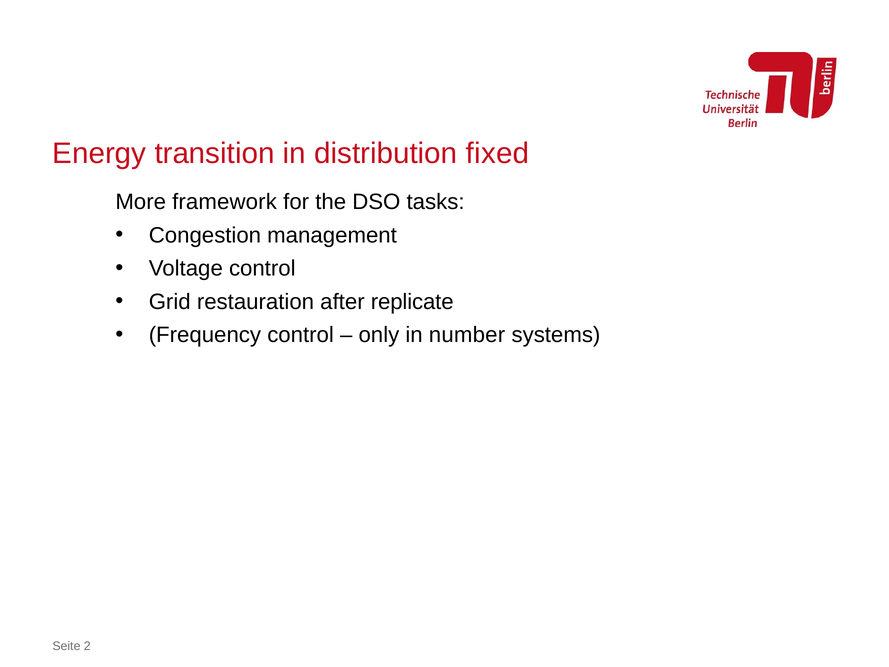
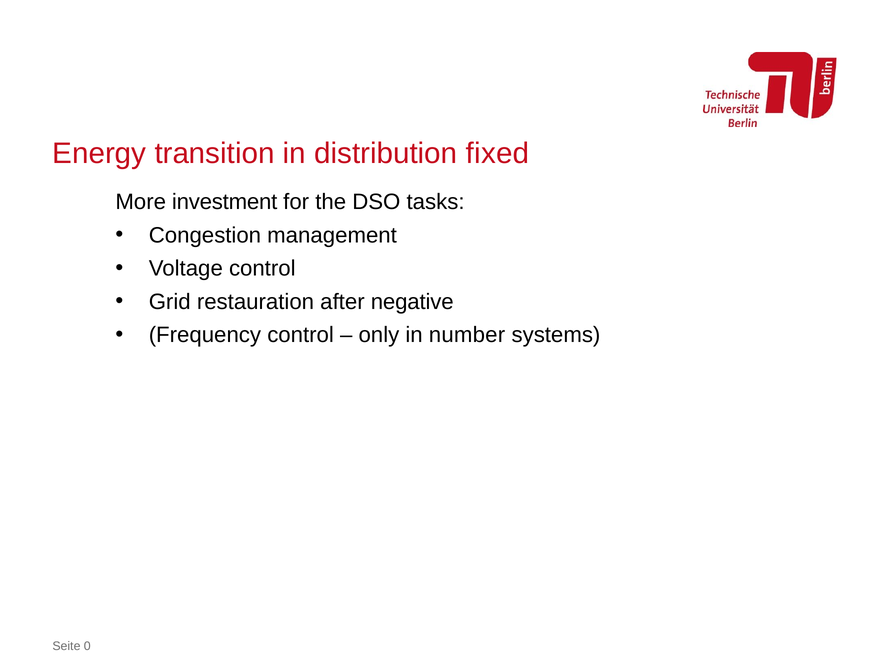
framework: framework -> investment (225, 202)
replicate: replicate -> negative (412, 302)
2: 2 -> 0 (87, 646)
